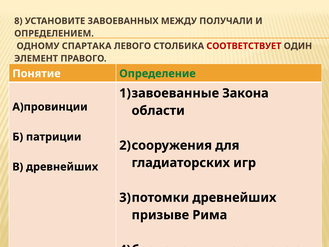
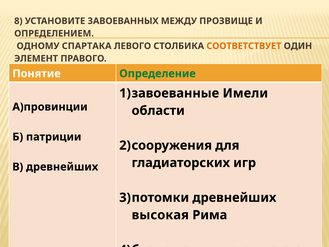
ПОЛУЧАЛИ: ПОЛУЧАЛИ -> ПРОЗВИЩЕ (226, 21)
СООТВЕТСТВУЕТ colour: red -> orange (244, 46)
Закона: Закона -> Имели (245, 93)
призыве: призыве -> высокая (160, 215)
